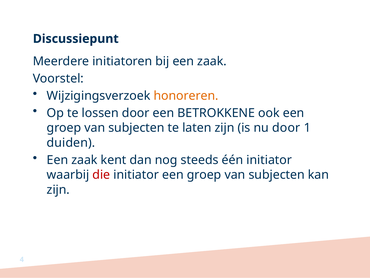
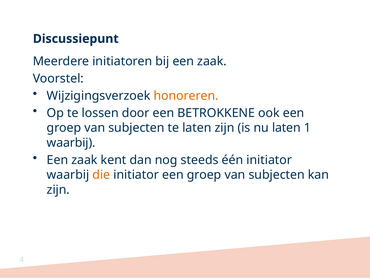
nu door: door -> laten (286, 128)
duiden: duiden -> waarbij (71, 142)
die colour: red -> orange (101, 175)
